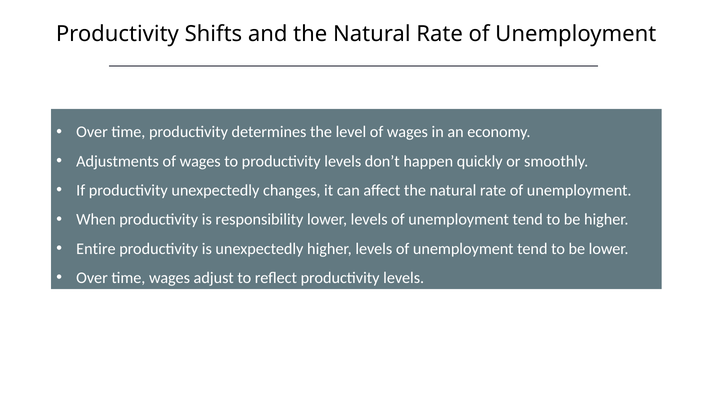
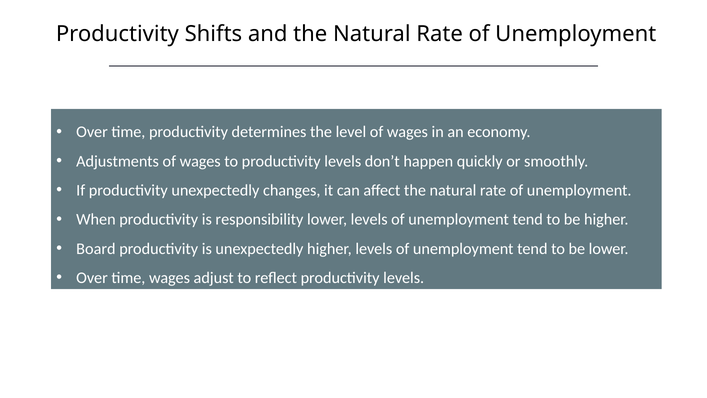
Entire: Entire -> Board (96, 249)
